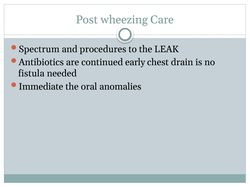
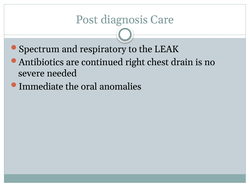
wheezing: wheezing -> diagnosis (124, 20)
procedures: procedures -> respiratory (103, 49)
early: early -> right (135, 62)
fistula: fistula -> severe (31, 74)
